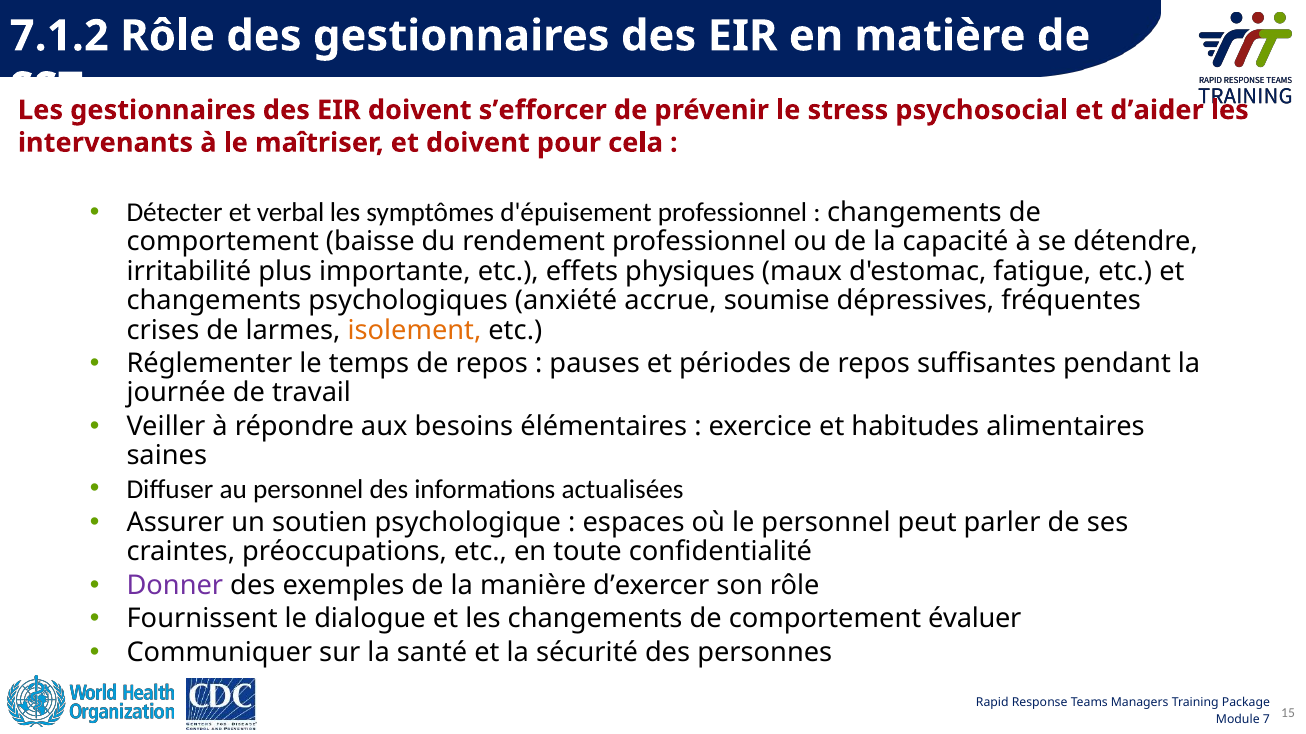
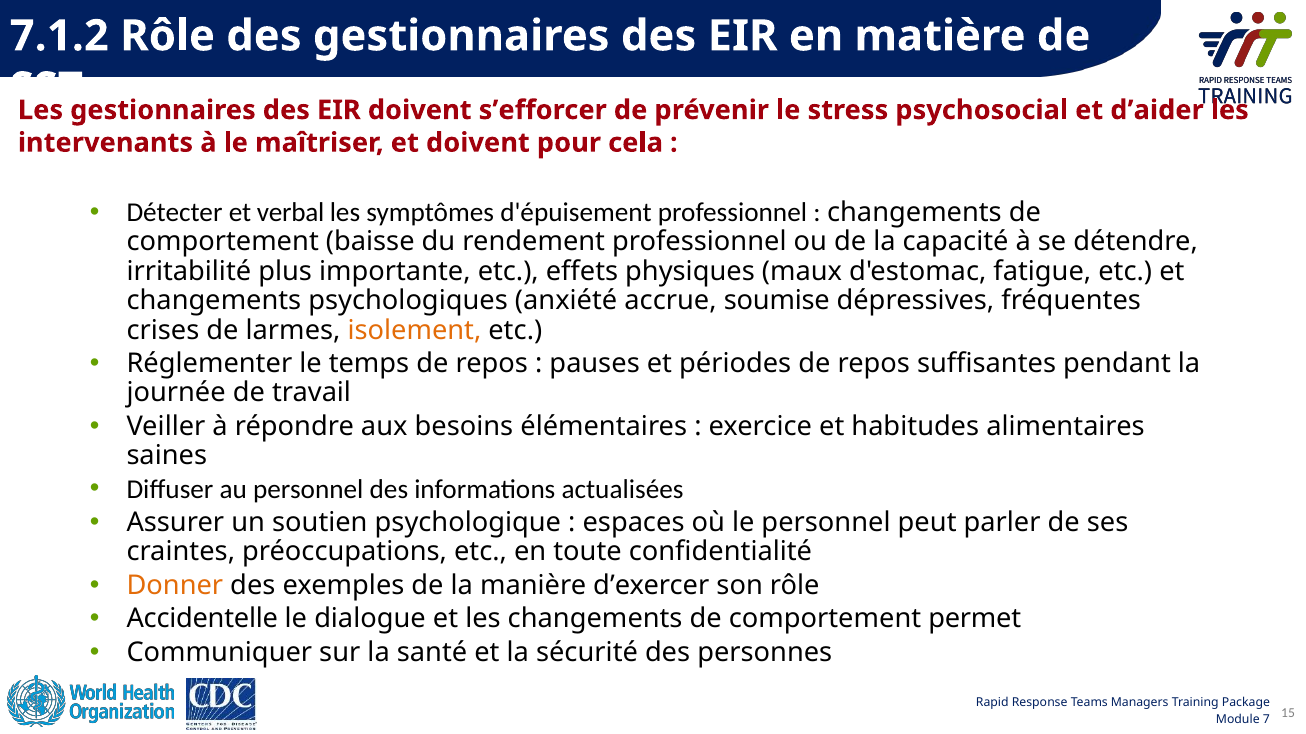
Donner colour: purple -> orange (175, 586)
Fournissent: Fournissent -> Accidentelle (202, 619)
évaluer: évaluer -> permet (975, 619)
